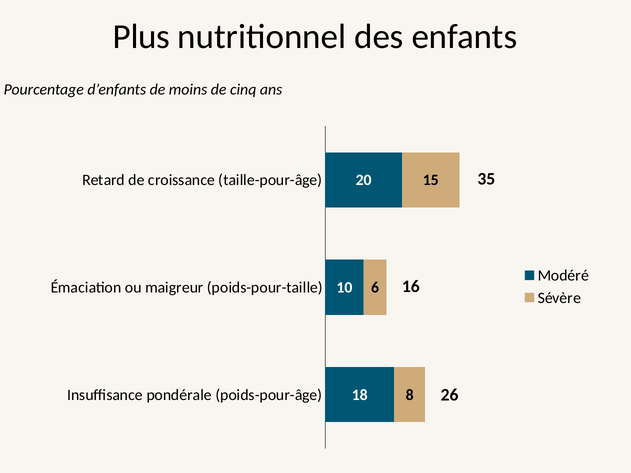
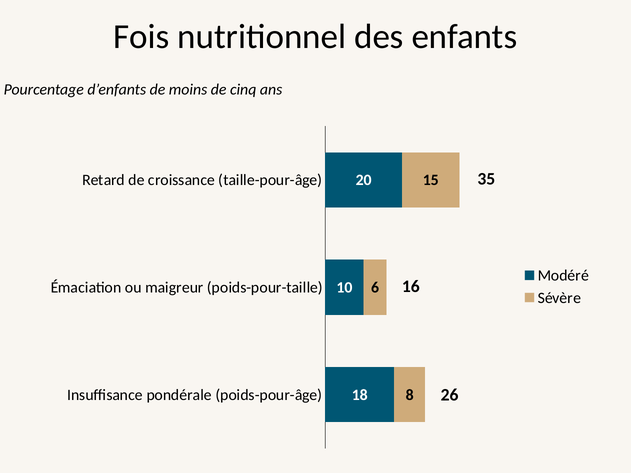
Plus: Plus -> Fois (141, 37)
